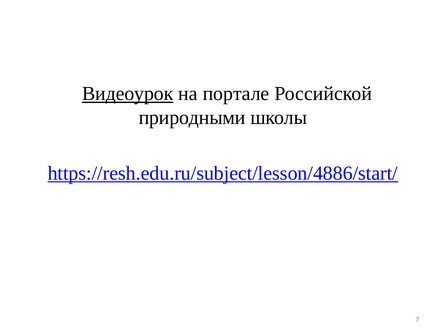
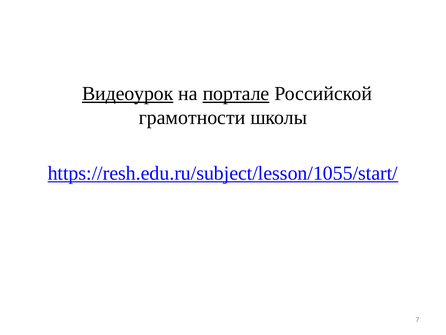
портале underline: none -> present (236, 94)
природными: природными -> грамотности (192, 117)
https://resh.edu.ru/subject/lesson/4886/start/: https://resh.edu.ru/subject/lesson/4886/start/ -> https://resh.edu.ru/subject/lesson/1055/start/ (223, 173)
